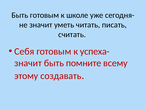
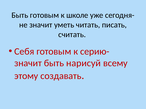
успеха-: успеха- -> серию- (95, 52)
помните: помните -> нарисуй (83, 63)
